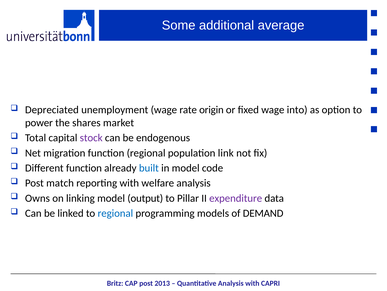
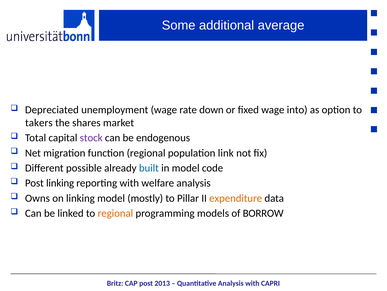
origin: origin -> down (211, 110)
power: power -> takers (39, 122)
Different function: function -> possible (84, 168)
Post match: match -> linking (60, 183)
output: output -> mostly (145, 198)
expenditure colour: purple -> orange (236, 198)
regional colour: blue -> orange (115, 213)
DEMAND: DEMAND -> BORROW (263, 213)
